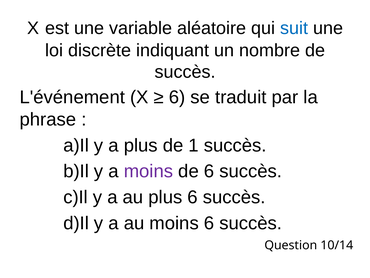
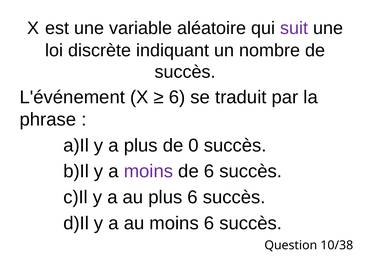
suit colour: blue -> purple (294, 28)
1: 1 -> 0 (194, 145)
10/14: 10/14 -> 10/38 (337, 245)
